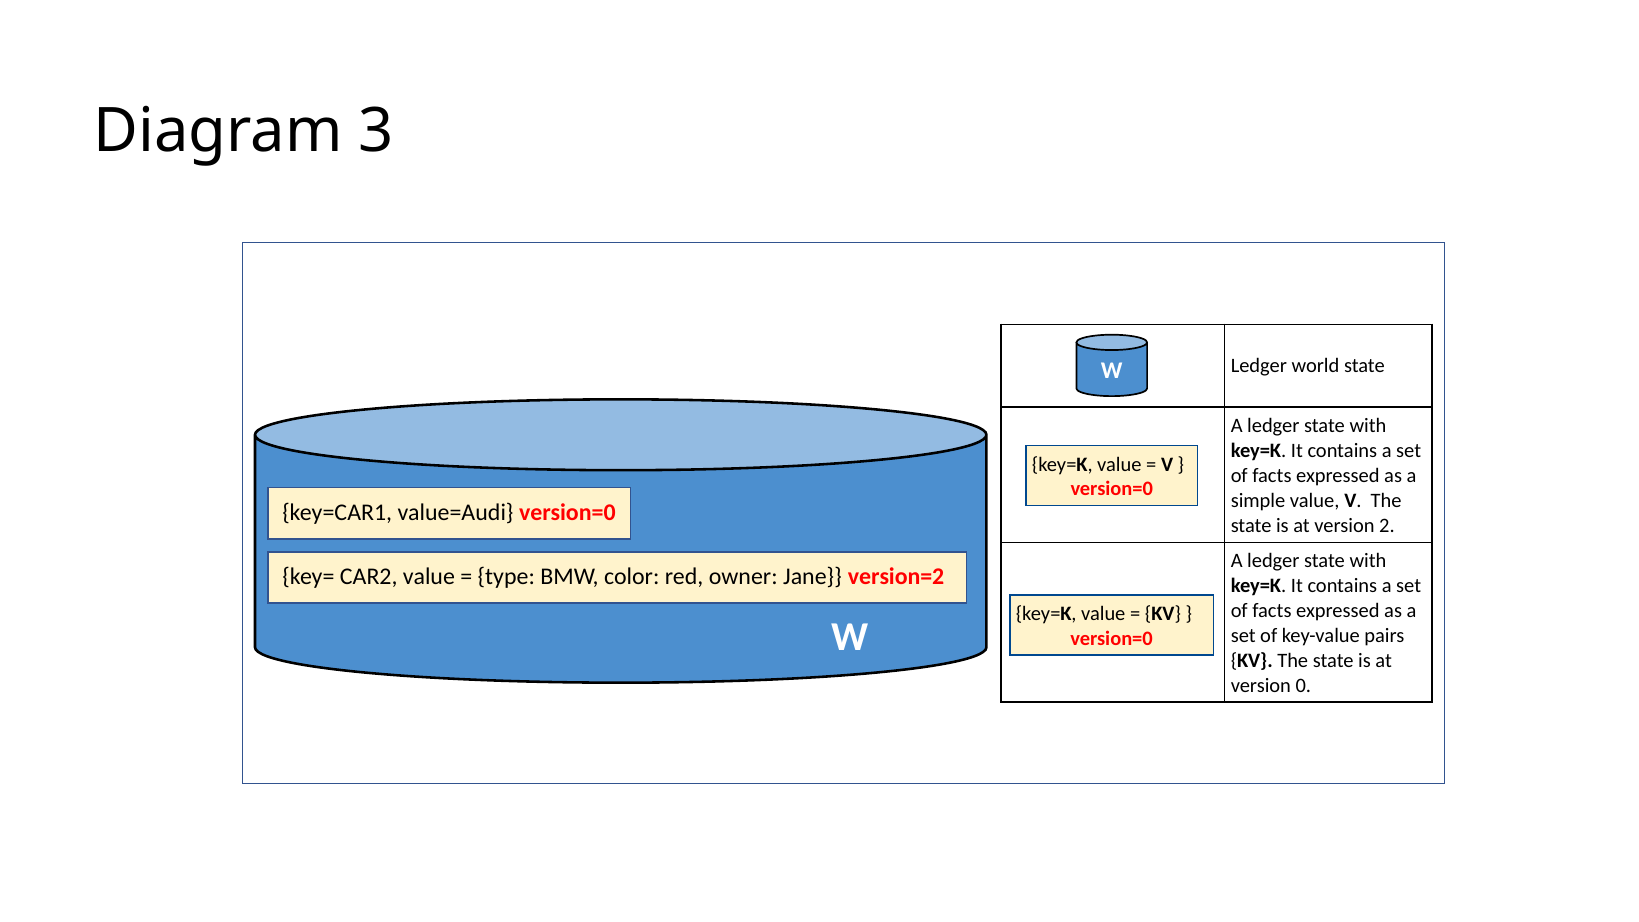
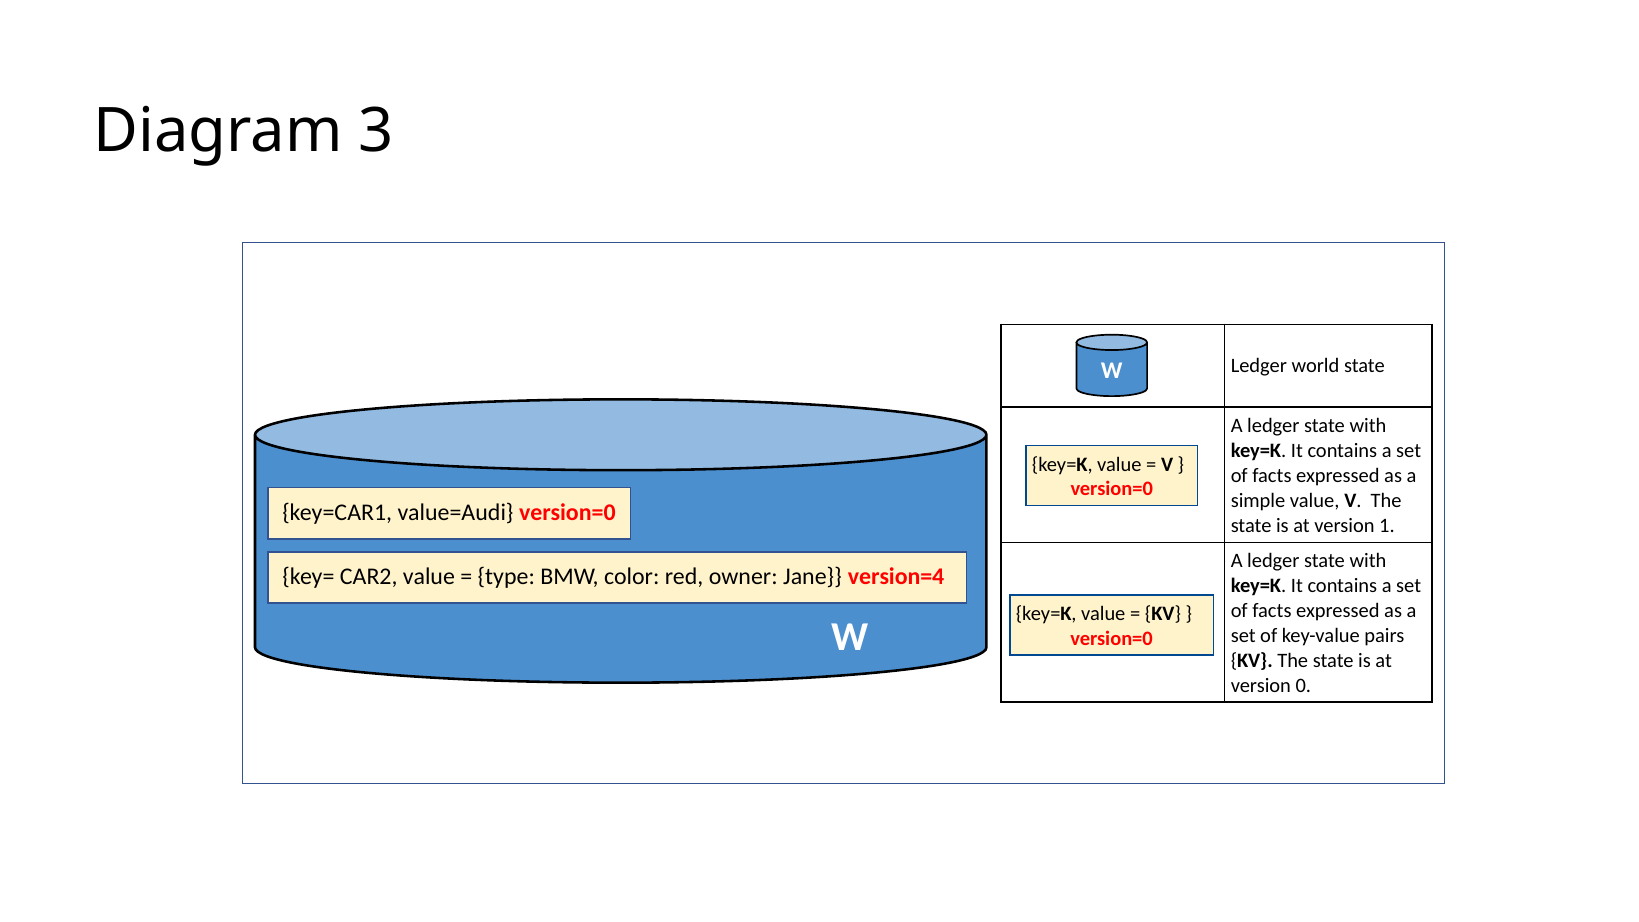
2: 2 -> 1 (1387, 526)
version=2: version=2 -> version=4 (896, 577)
